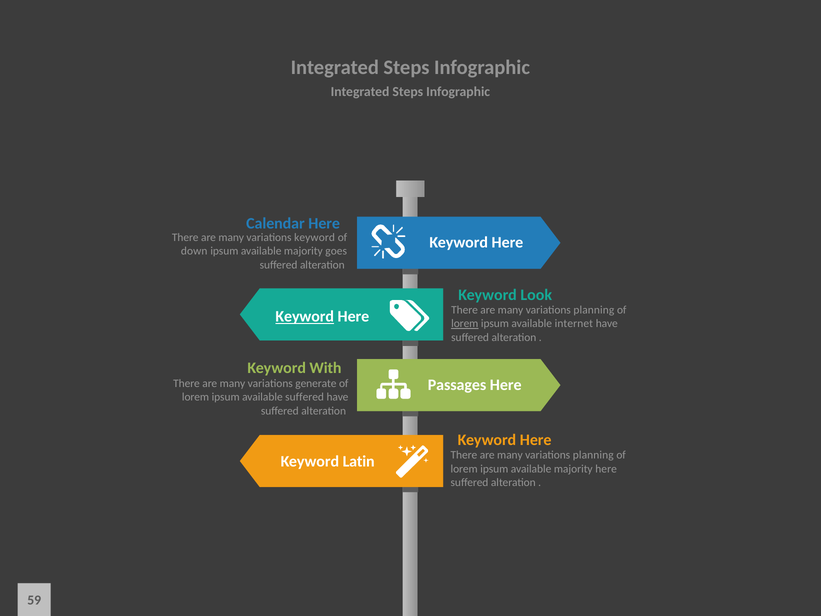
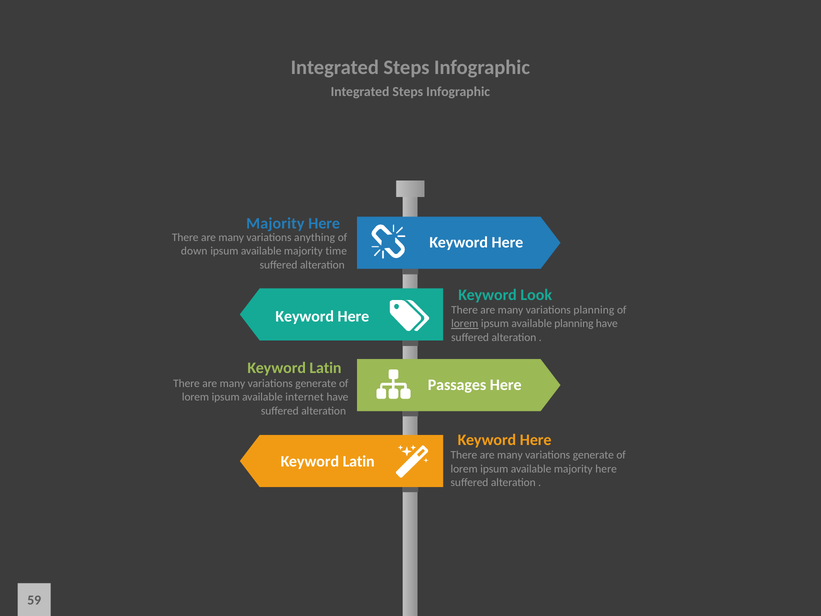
Calendar: Calendar -> Majority (275, 223)
variations keyword: keyword -> anything (315, 237)
goes: goes -> time (336, 251)
Keyword underline: present -> none (305, 316)
available internet: internet -> planning (574, 323)
With: With -> Latin (325, 368)
available suffered: suffered -> internet (305, 397)
planning: planning -> generate (593, 455)
